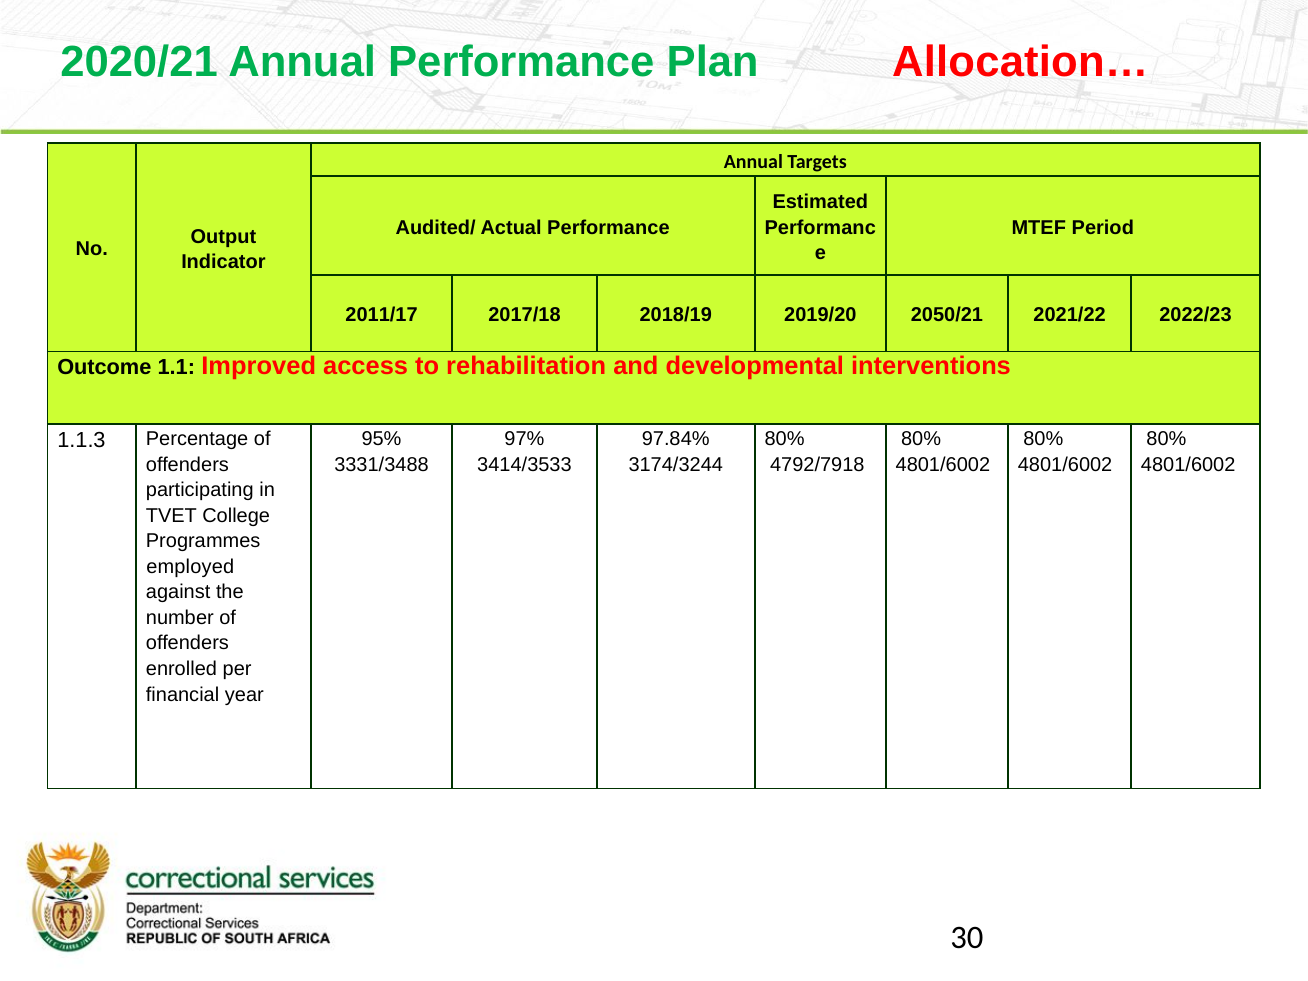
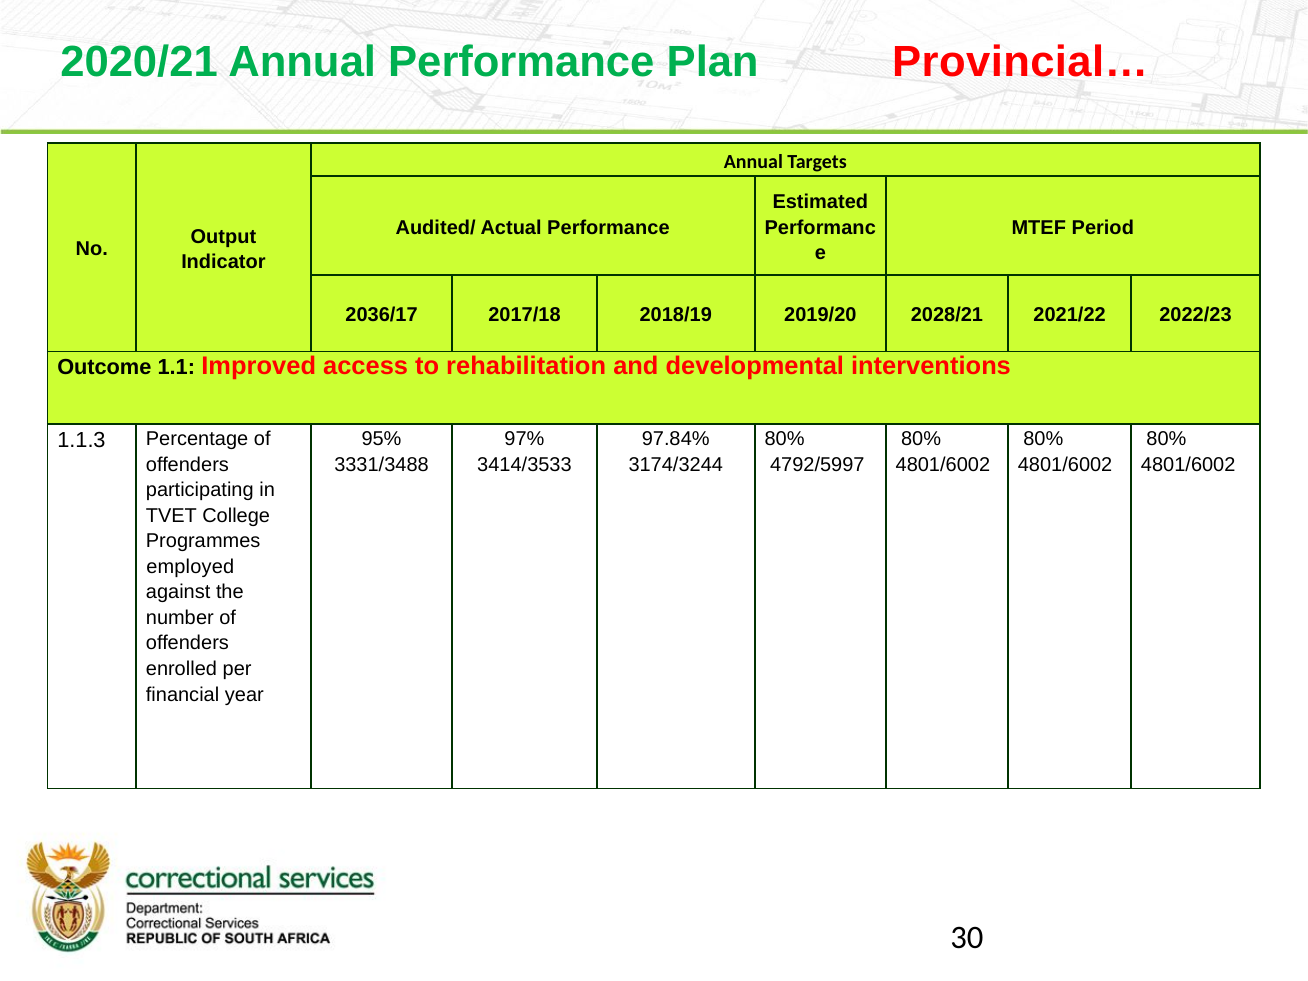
Allocation…: Allocation… -> Provincial… (1020, 62)
2011/17: 2011/17 -> 2036/17 (382, 315)
2050/21: 2050/21 -> 2028/21 (947, 315)
4792/7918: 4792/7918 -> 4792/5997 (817, 465)
